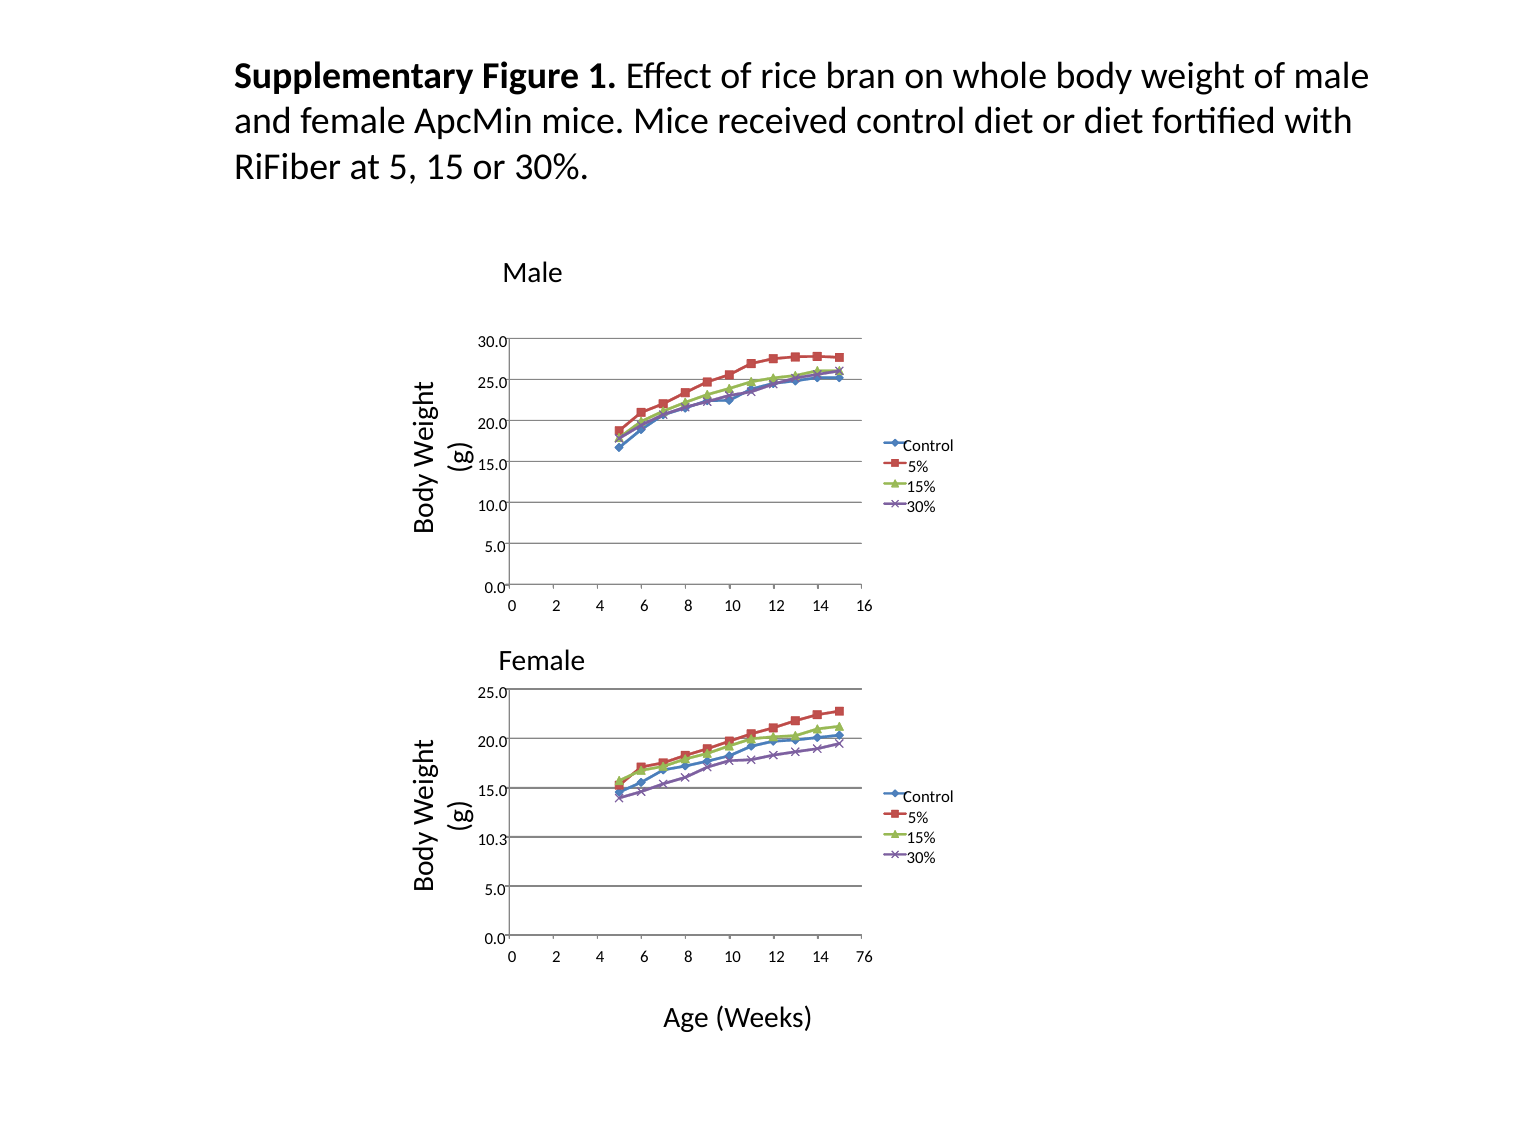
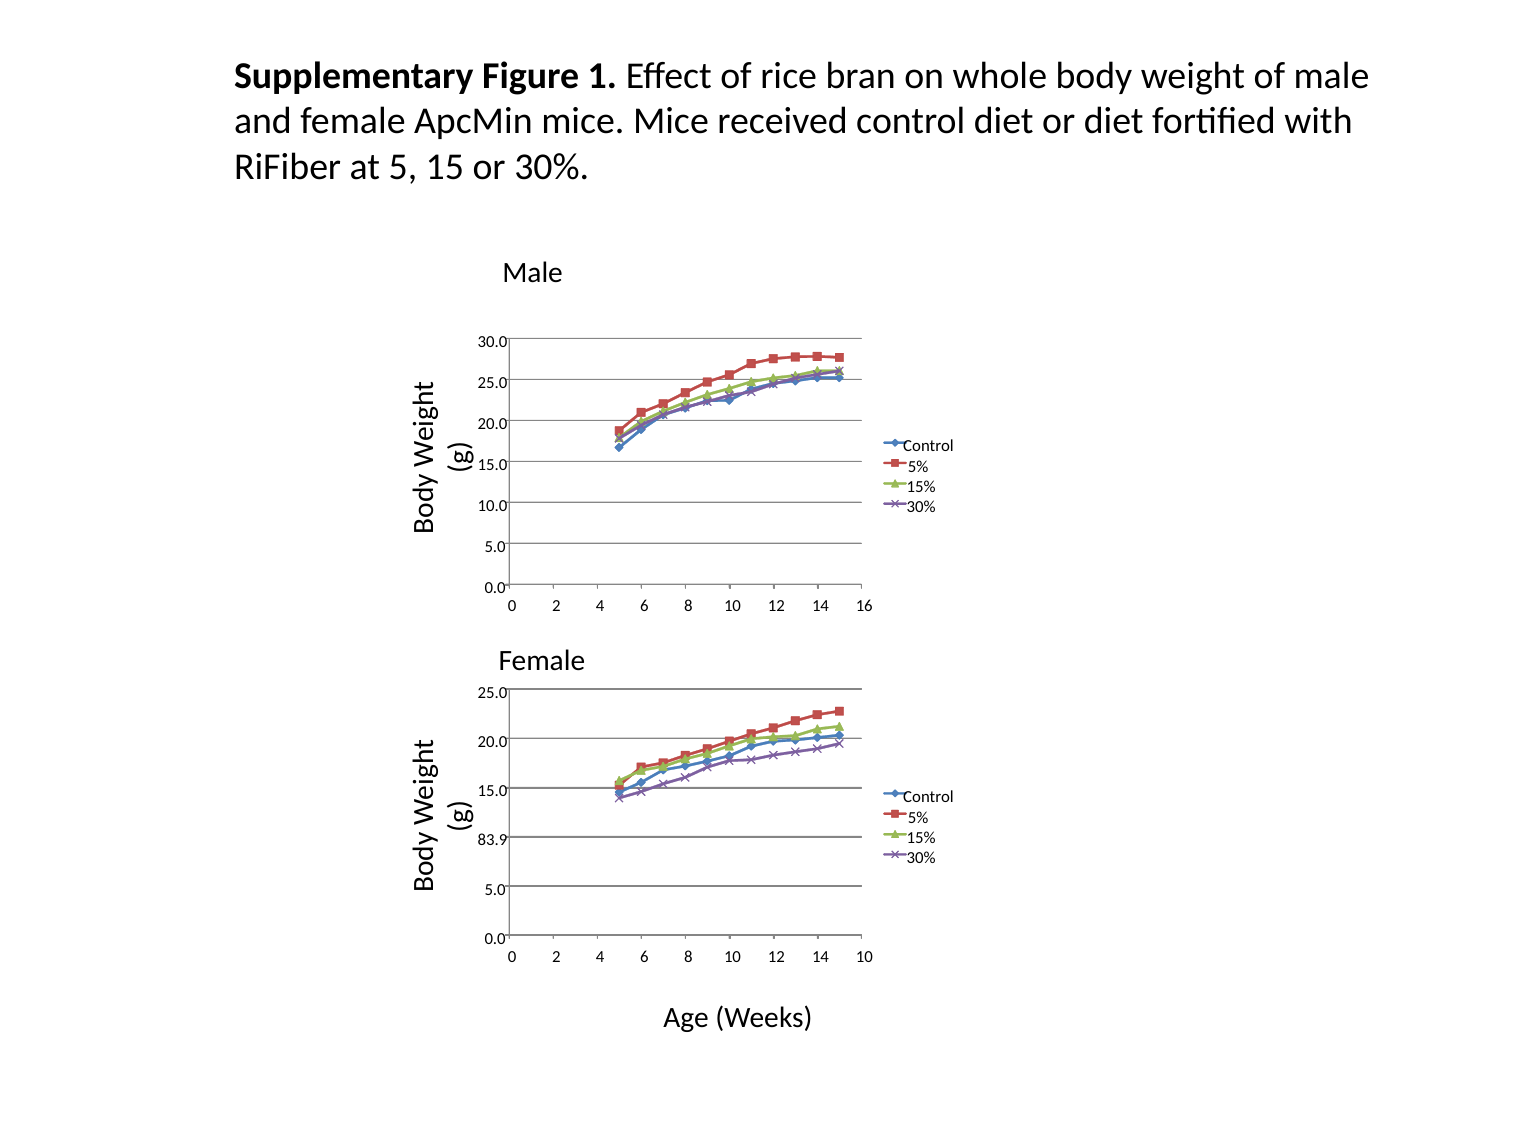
10.3: 10.3 -> 83.9 (493, 840)
14 76: 76 -> 10 (864, 956)
